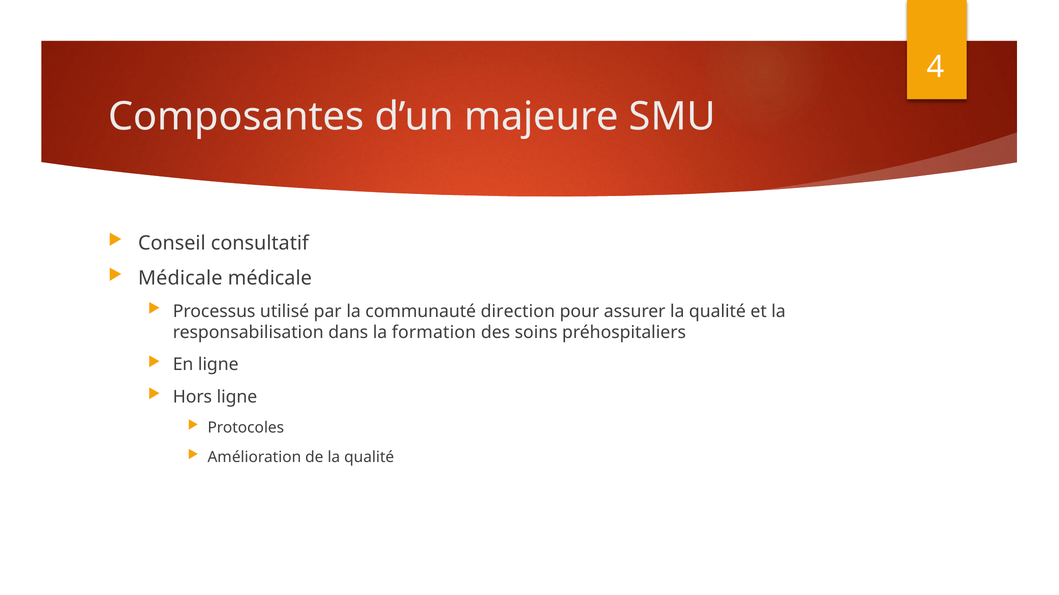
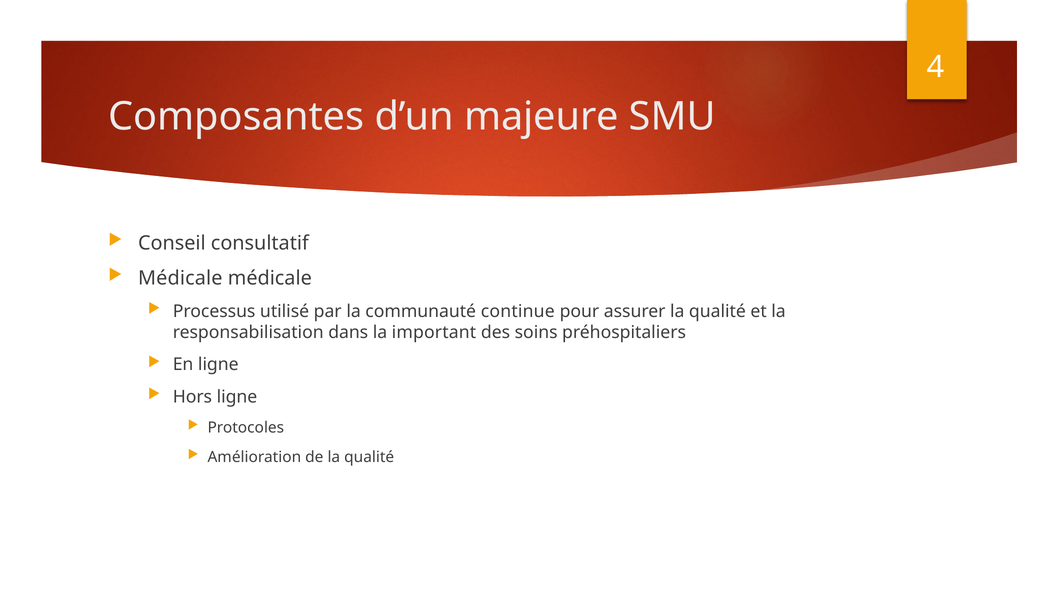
direction: direction -> continue (518, 312)
formation: formation -> important (434, 333)
